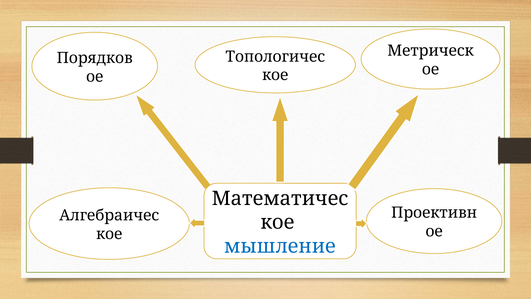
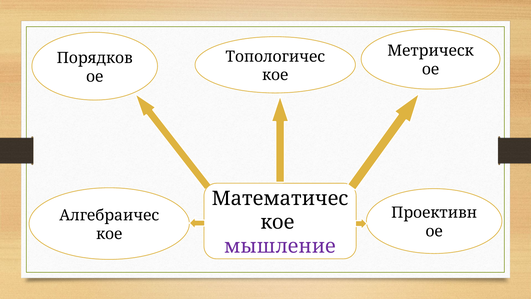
мышление colour: blue -> purple (280, 246)
